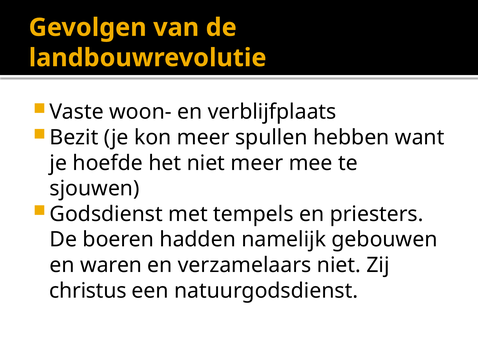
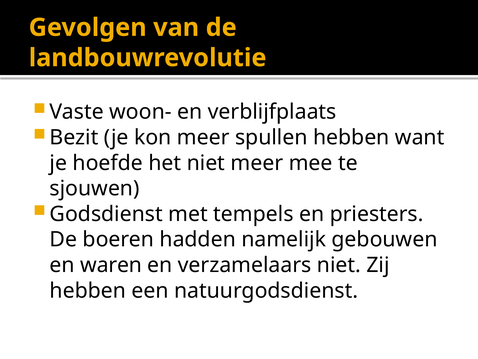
christus: christus -> hebben (88, 290)
